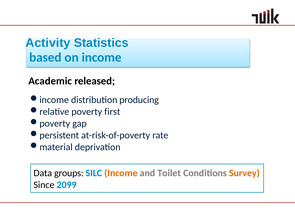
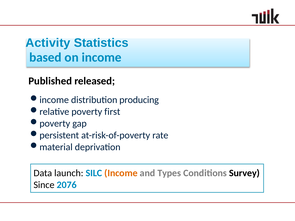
Academic: Academic -> Published (50, 81)
groups: groups -> launch (69, 173)
Toilet: Toilet -> Types (169, 173)
Survey colour: orange -> black (244, 173)
2099: 2099 -> 2076 (67, 185)
